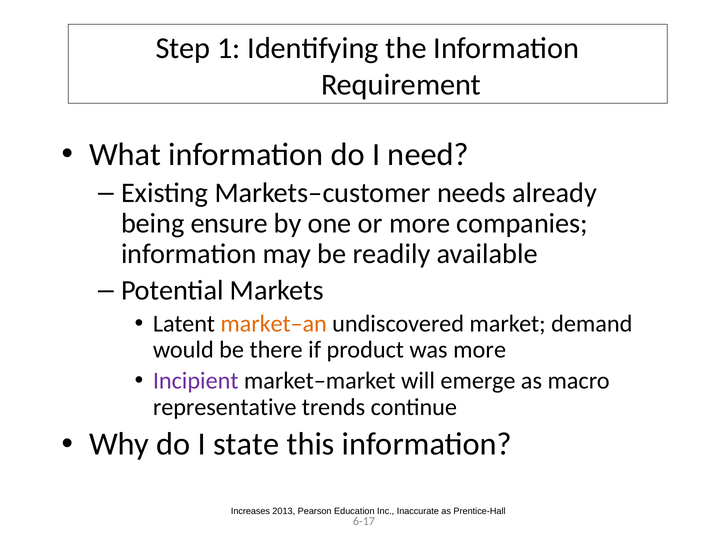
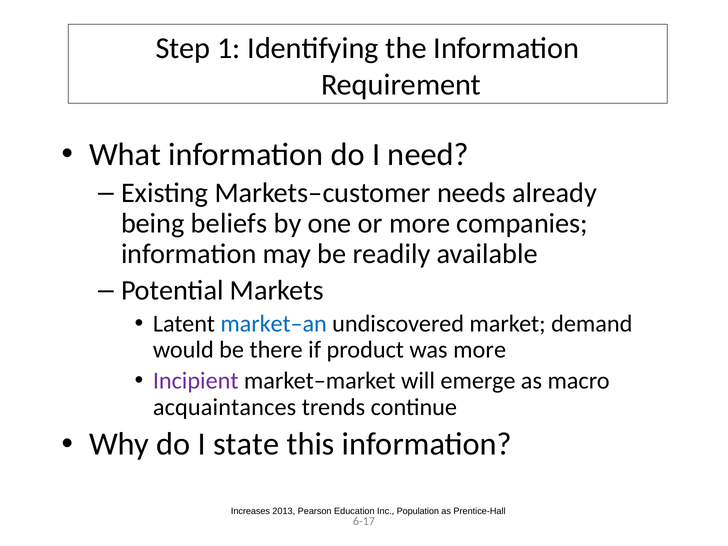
ensure: ensure -> beliefs (229, 223)
market–an colour: orange -> blue (274, 324)
representative: representative -> acquaintances (225, 407)
Inaccurate: Inaccurate -> Population (418, 511)
